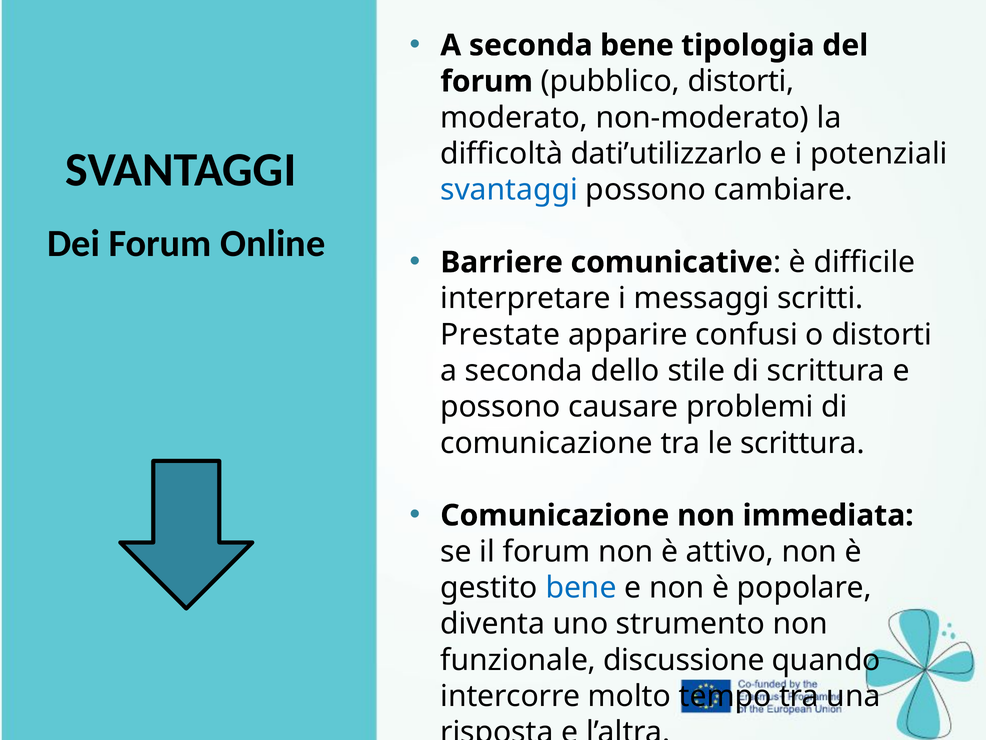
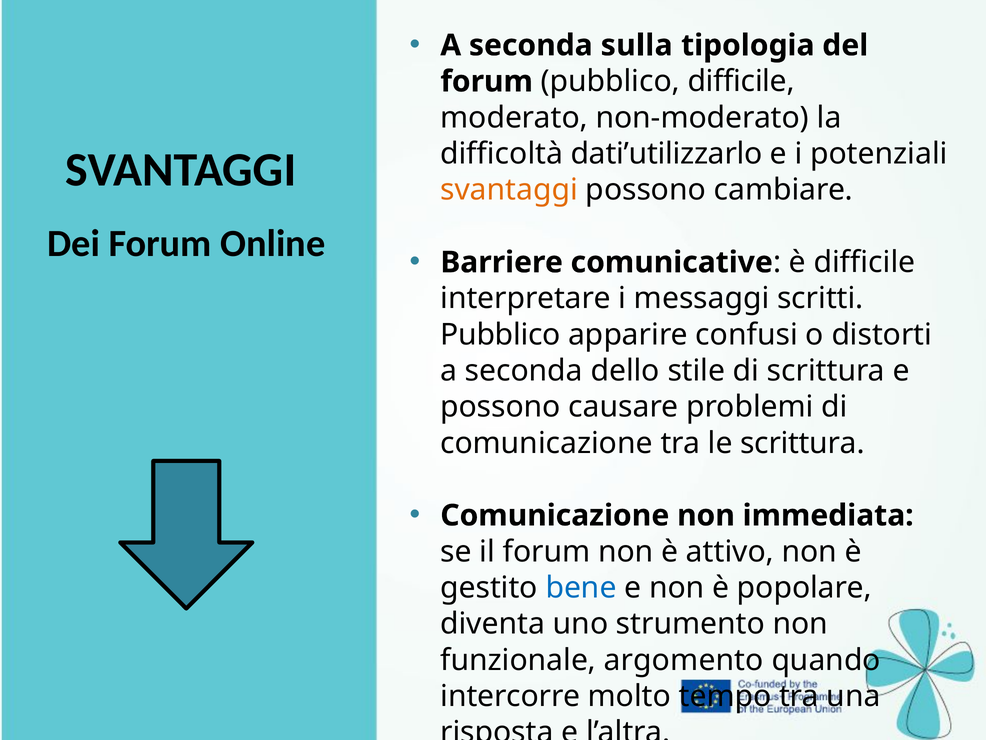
seconda bene: bene -> sulla (637, 45)
pubblico distorti: distorti -> difficile (741, 81)
svantaggi colour: blue -> orange (509, 190)
Prestate: Prestate -> Pubblico (500, 334)
discussione: discussione -> argomento (684, 660)
